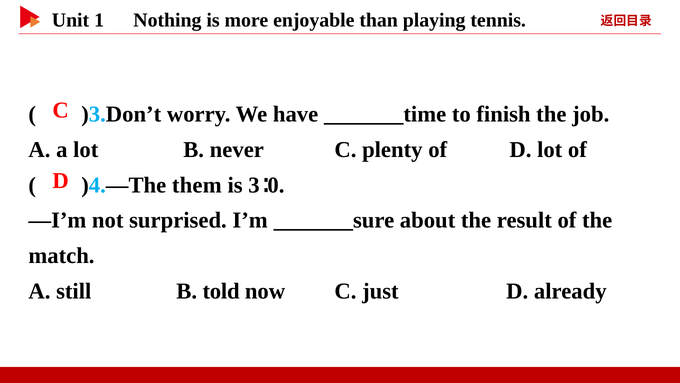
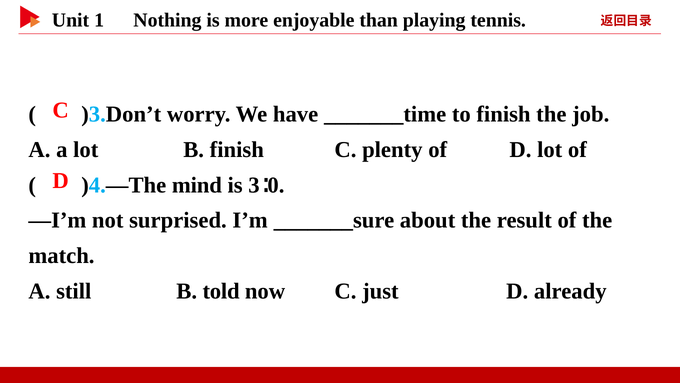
B never: never -> finish (237, 149)
them: them -> mind (197, 185)
